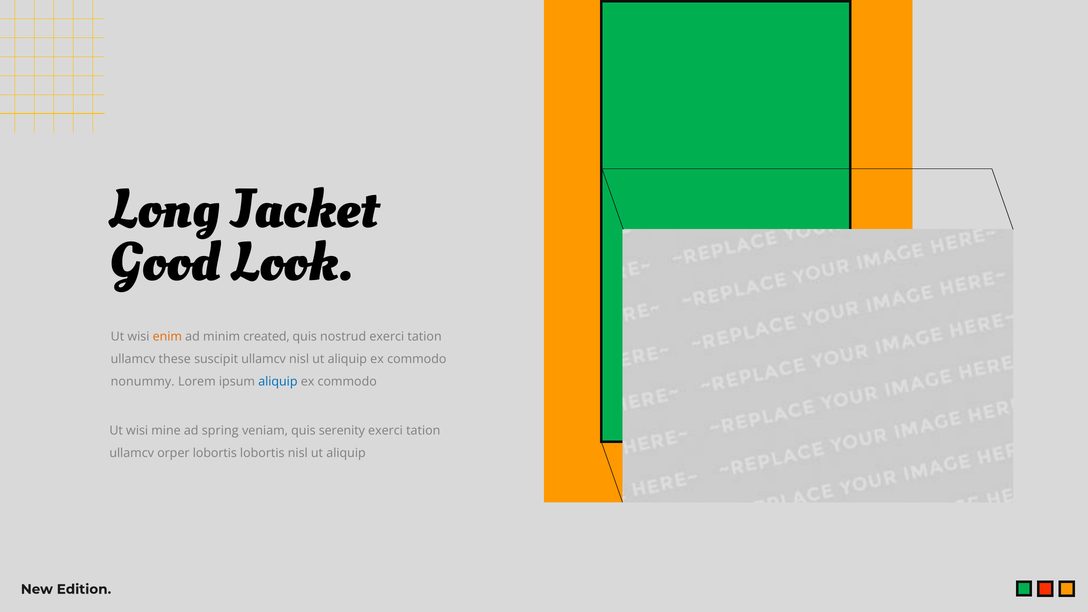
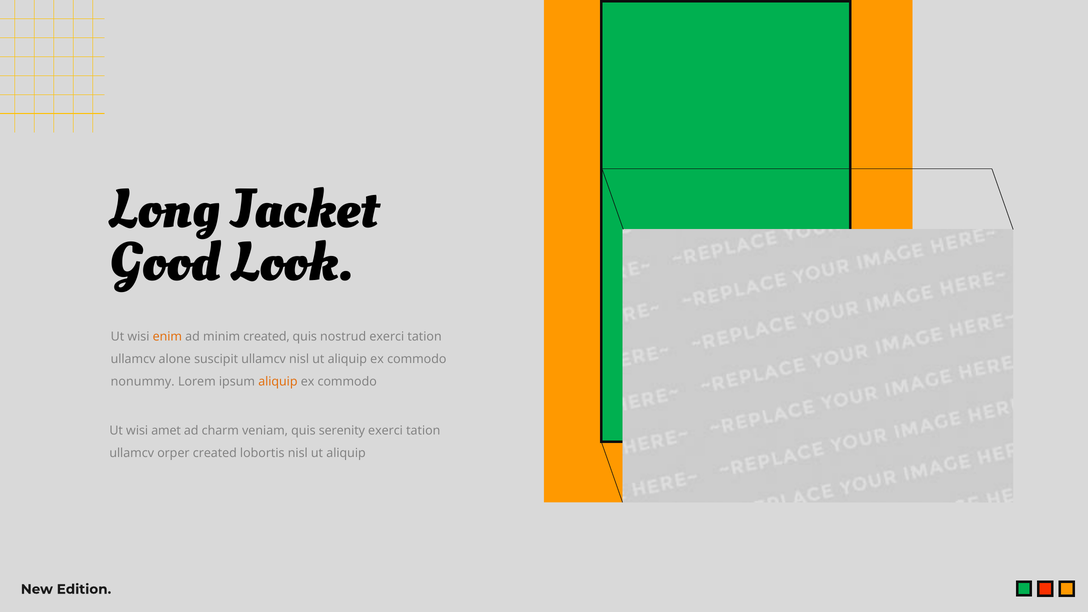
these: these -> alone (175, 359)
aliquip colour: blue -> orange (278, 382)
mine: mine -> amet (166, 431)
spring: spring -> charm (220, 431)
orper lobortis: lobortis -> created (215, 453)
